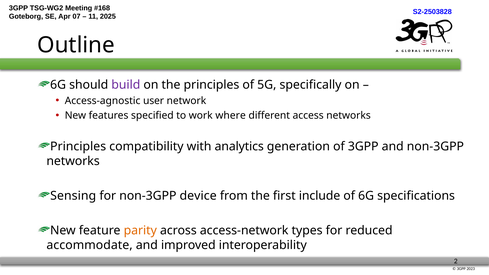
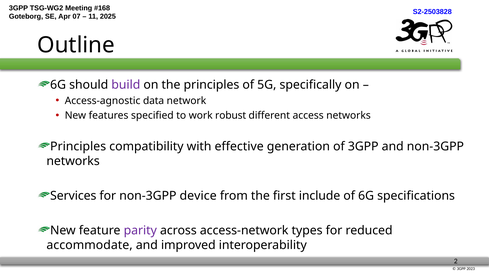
user: user -> data (154, 101)
where: where -> robust (231, 116)
analytics: analytics -> effective (239, 147)
Sensing: Sensing -> Services (73, 196)
parity colour: orange -> purple (140, 231)
